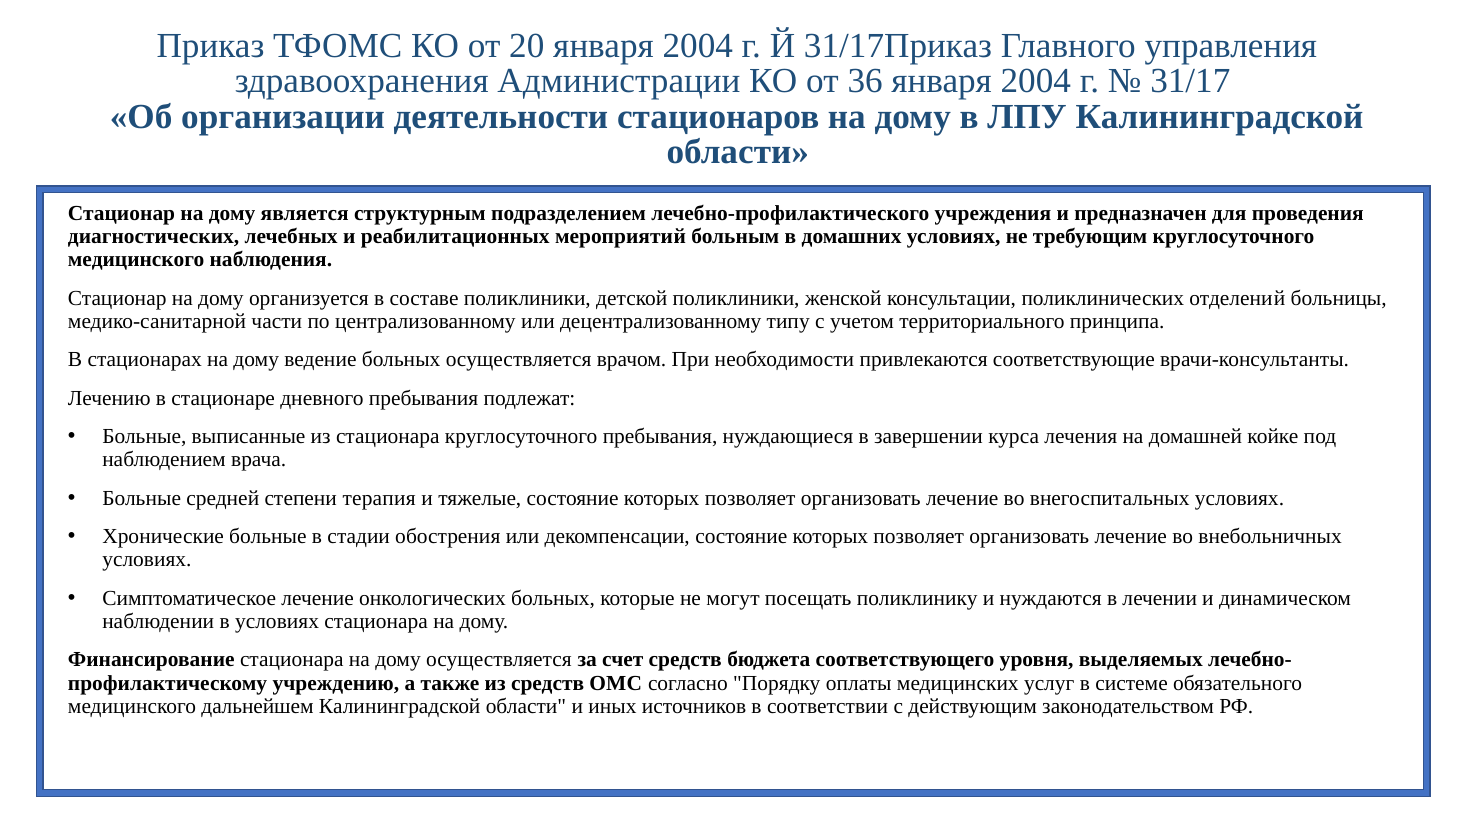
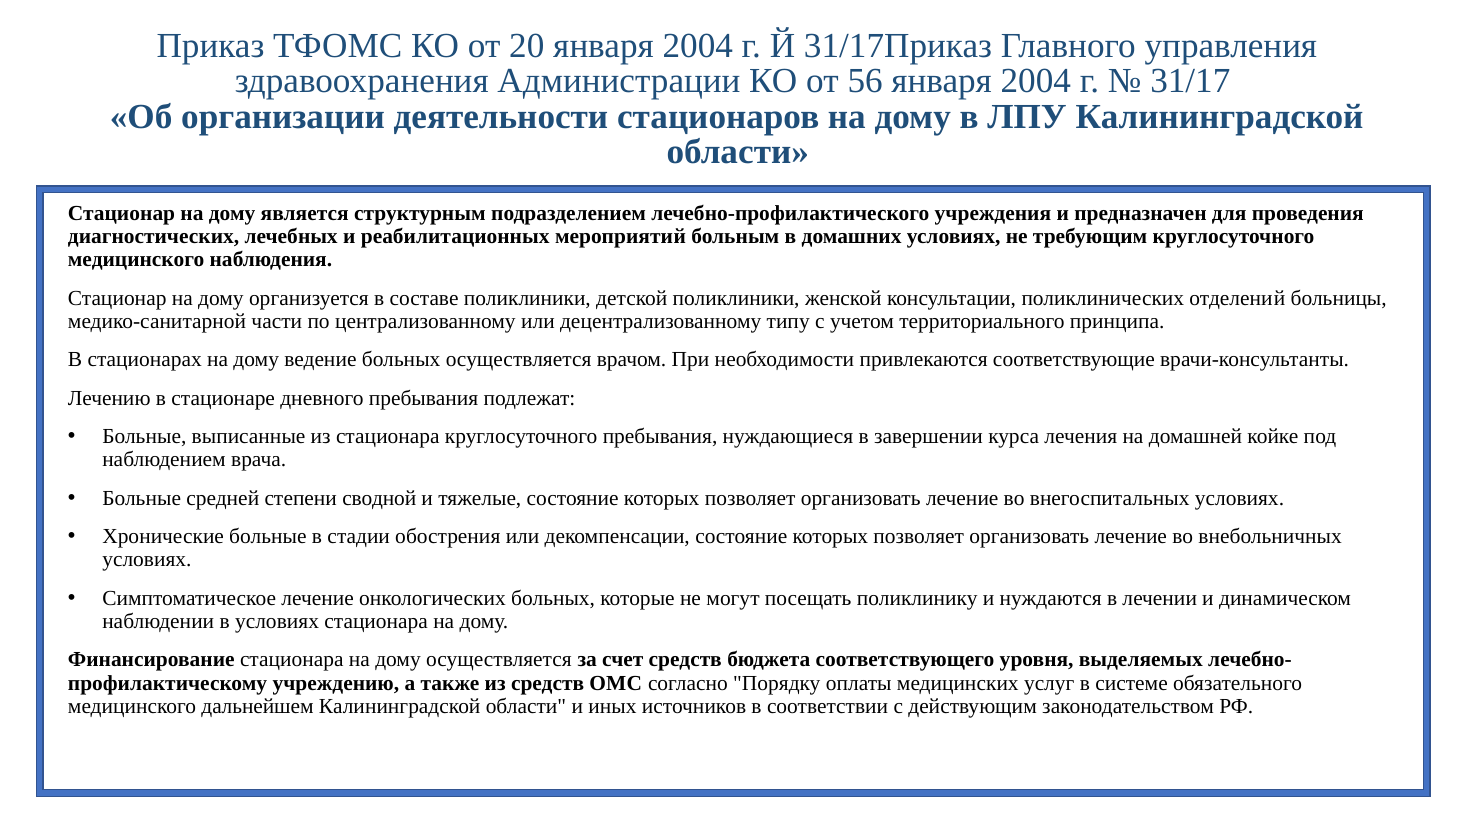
36: 36 -> 56 (865, 81)
терапия: терапия -> сводной (379, 498)
